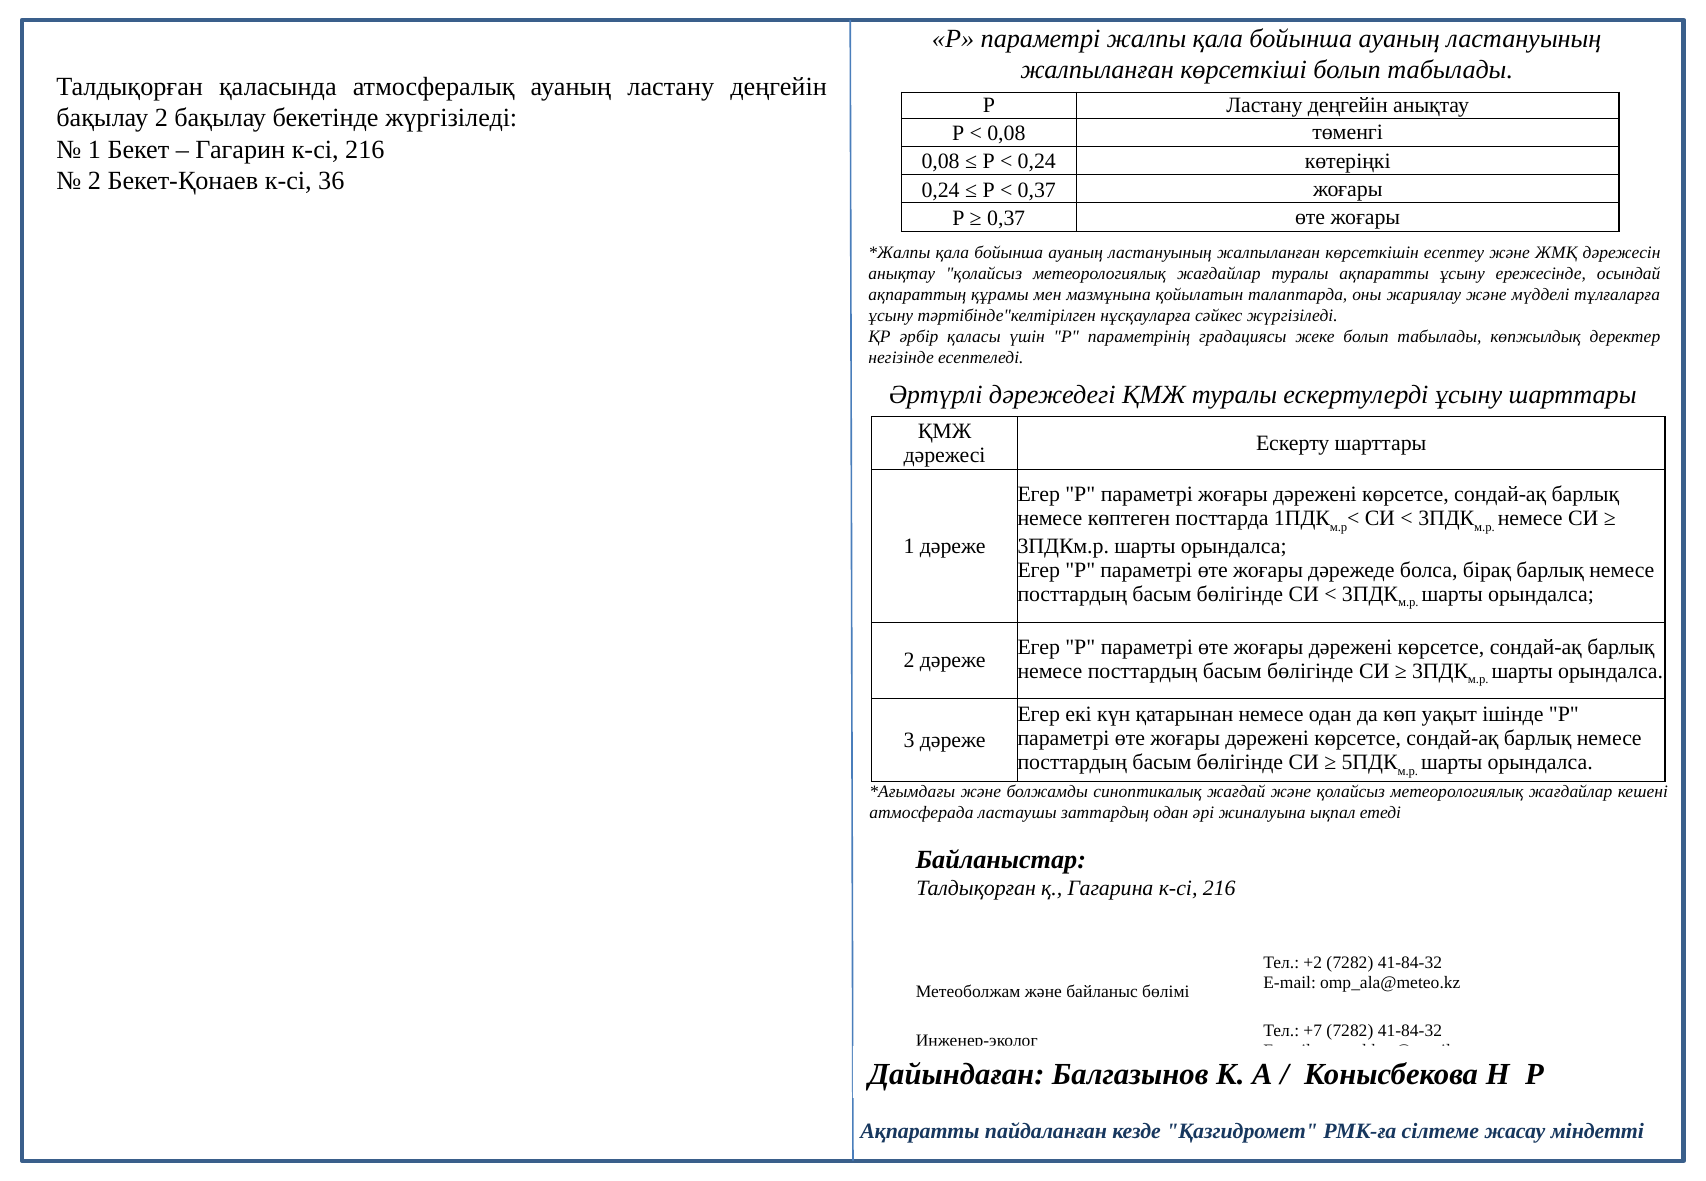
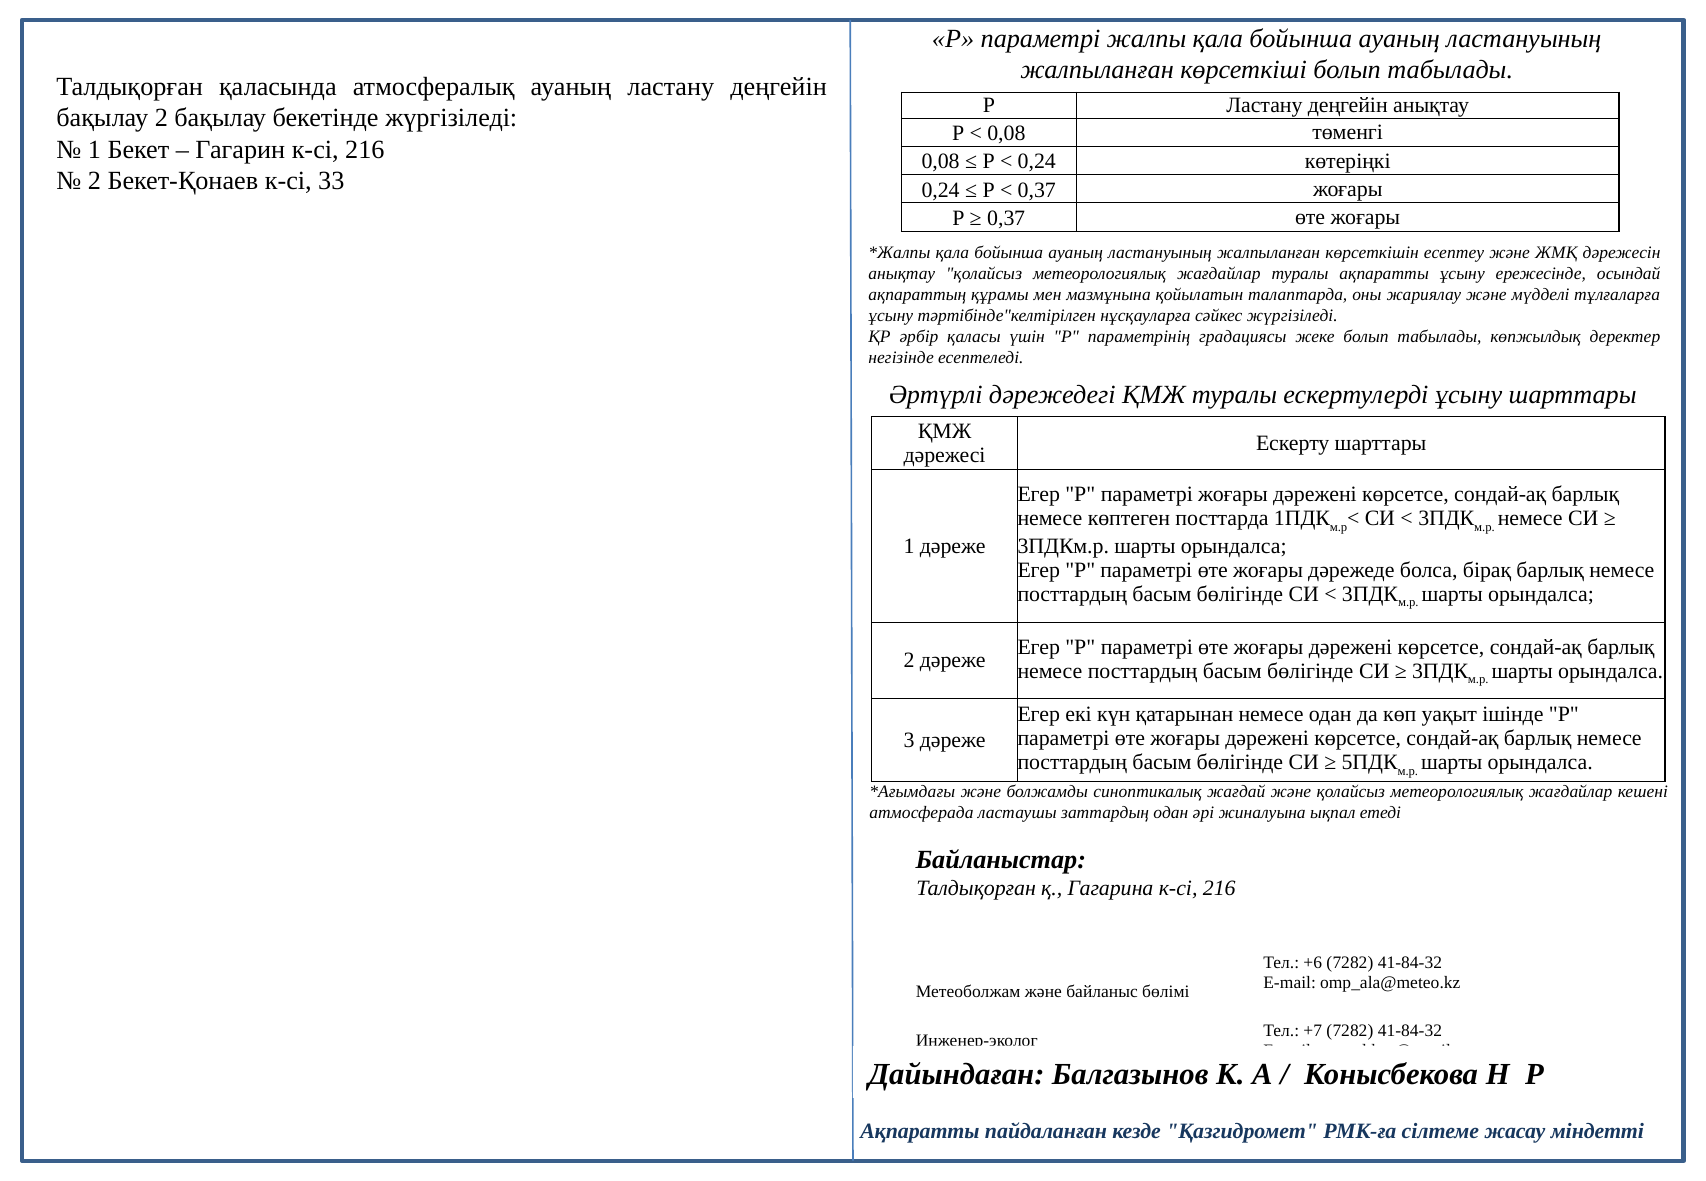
36: 36 -> 33 (331, 181)
+2: +2 -> +6 (1313, 963)
